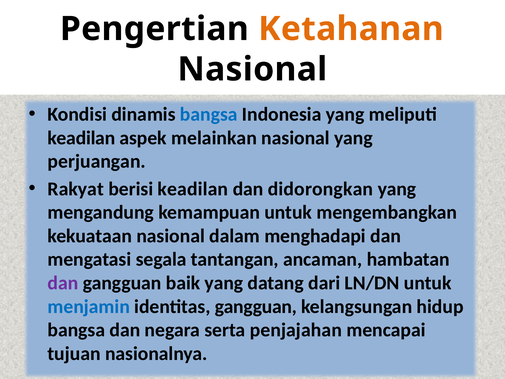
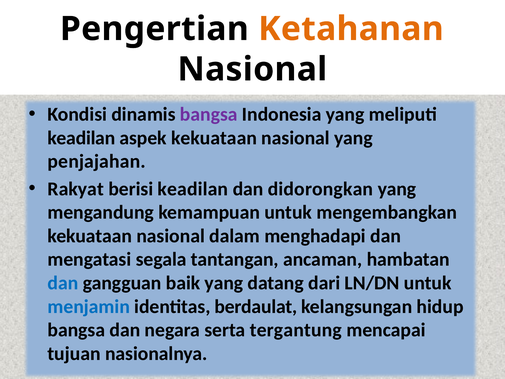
bangsa colour: blue -> purple (209, 114)
aspek melainkan: melainkan -> kekuataan (214, 138)
perjuangan: perjuangan -> penjajahan (97, 161)
dan colour: purple -> blue (63, 283)
identitas gangguan: gangguan -> berdaulat (256, 306)
penjajahan: penjajahan -> tergantung (296, 330)
